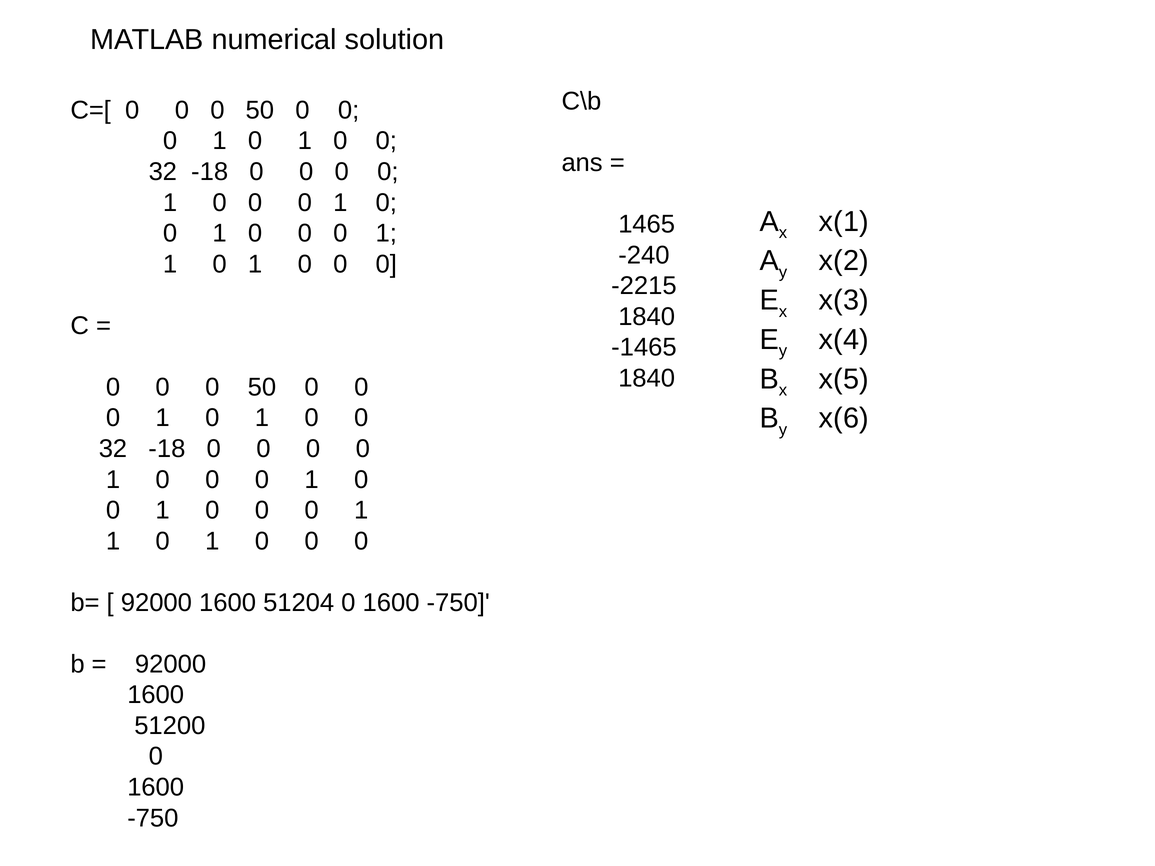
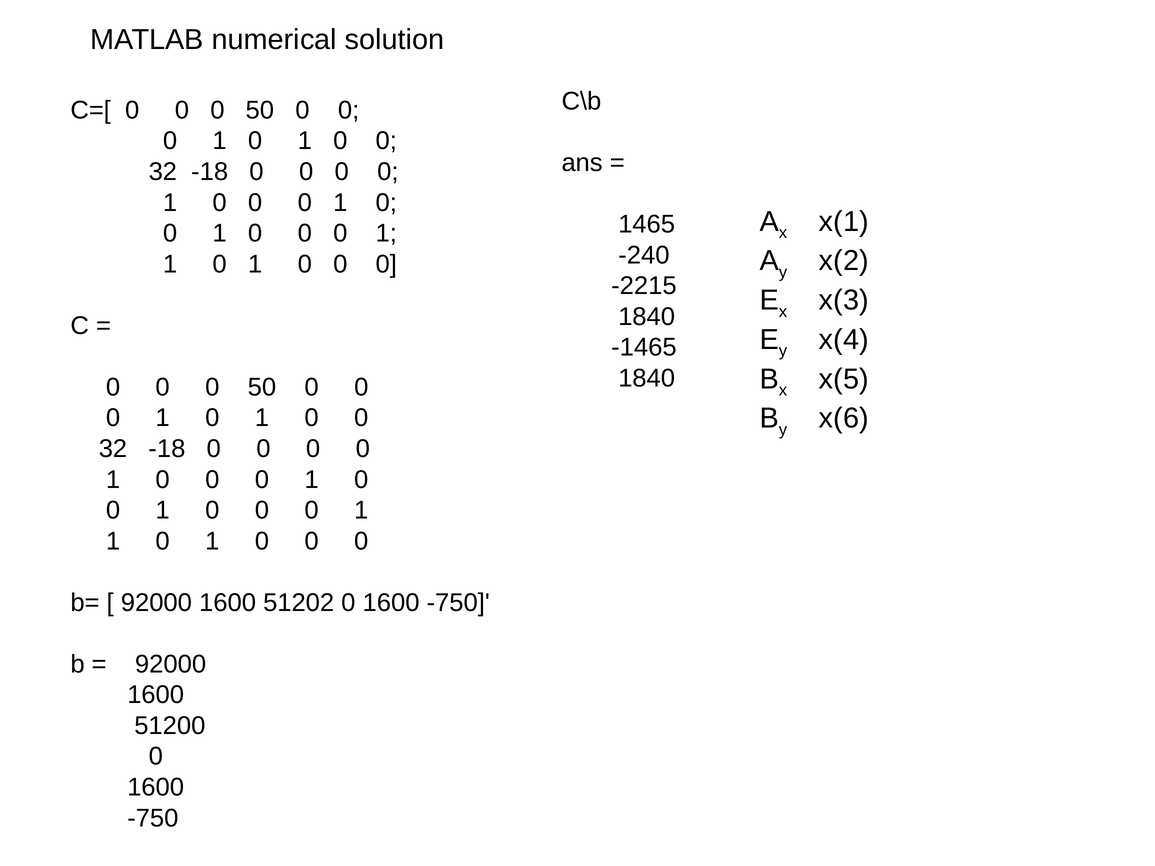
51204: 51204 -> 51202 (299, 603)
